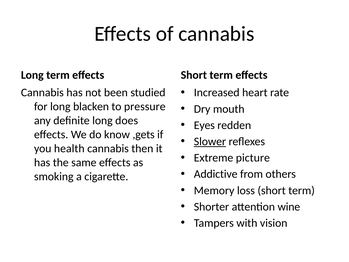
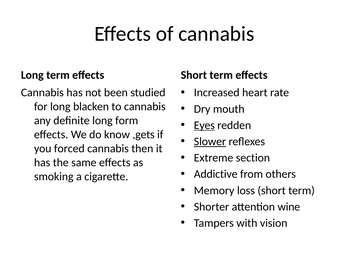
to pressure: pressure -> cannabis (145, 107)
does: does -> form (127, 120)
Eyes underline: none -> present (204, 125)
health: health -> forced (69, 148)
picture: picture -> section (253, 158)
